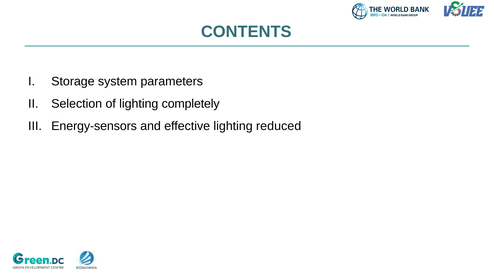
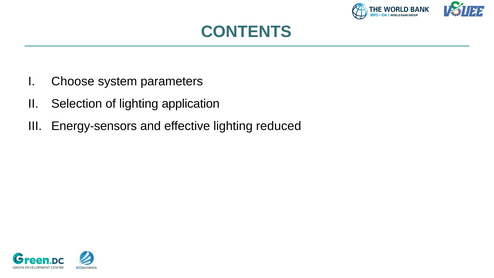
Storage: Storage -> Choose (73, 82)
completely: completely -> application (191, 104)
